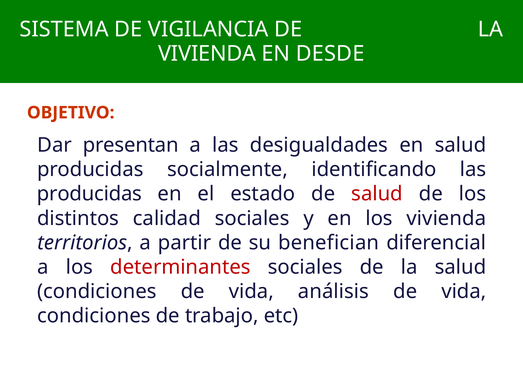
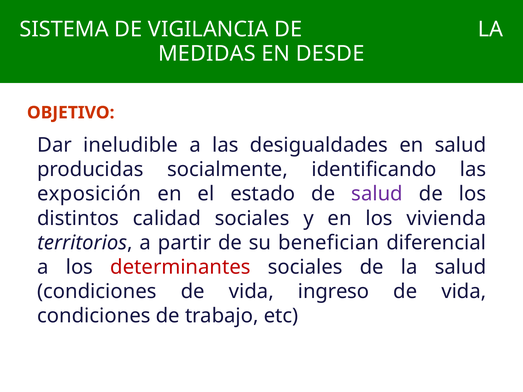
VIVIENDA: VIVIENDA -> MEDIDAS (207, 54)
presentan: presentan -> ineludible (131, 145)
producidas: producidas -> exposición (89, 194)
salud colour: red -> purple (377, 194)
análisis: análisis -> ingreso (334, 292)
